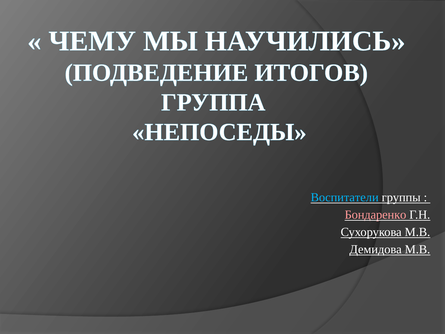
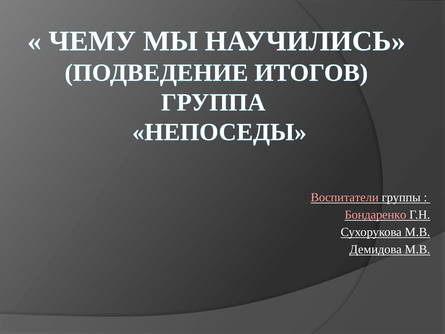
Воспитатели colour: light blue -> pink (345, 197)
